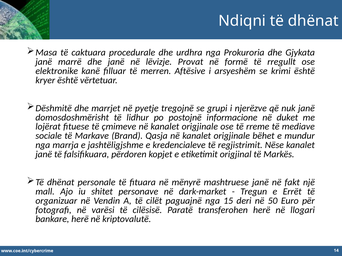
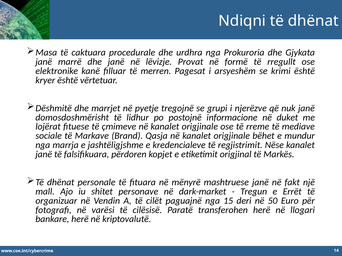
Aftësive: Aftësive -> Pagesat (190, 71)
